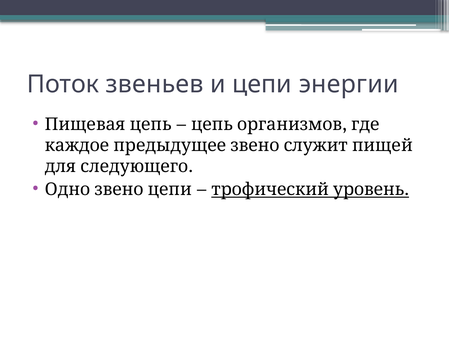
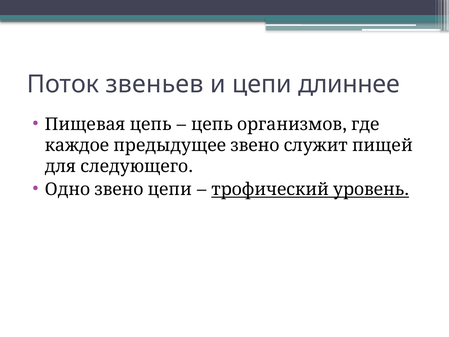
энергии: энергии -> длиннее (349, 84)
